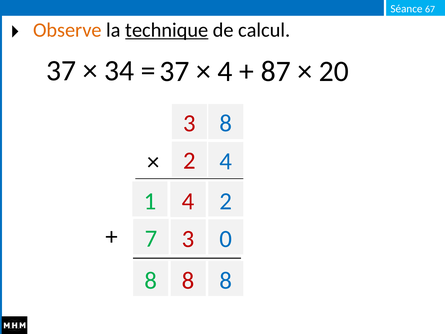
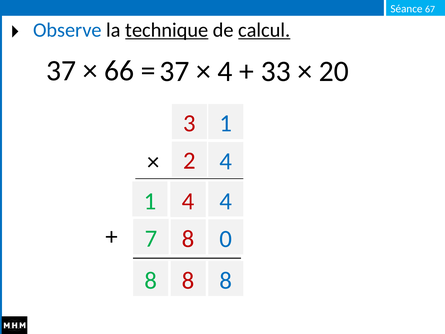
Observe colour: orange -> blue (67, 30)
calcul underline: none -> present (264, 30)
34: 34 -> 66 (119, 71)
87: 87 -> 33 (276, 71)
3 8: 8 -> 1 (226, 123)
2: 2 -> 4 (226, 201)
3: 3 -> 8 (188, 239)
